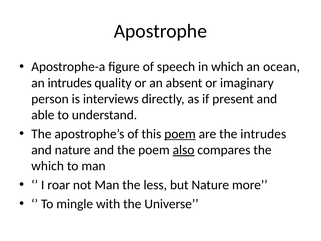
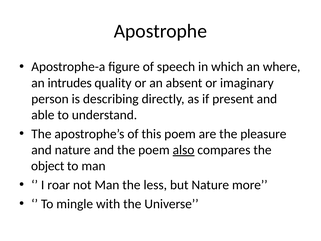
ocean: ocean -> where (282, 67)
interviews: interviews -> describing (111, 99)
poem underline: present -> none (180, 134)
the intrudes: intrudes -> pleasure (263, 134)
which: which -> object (48, 166)
